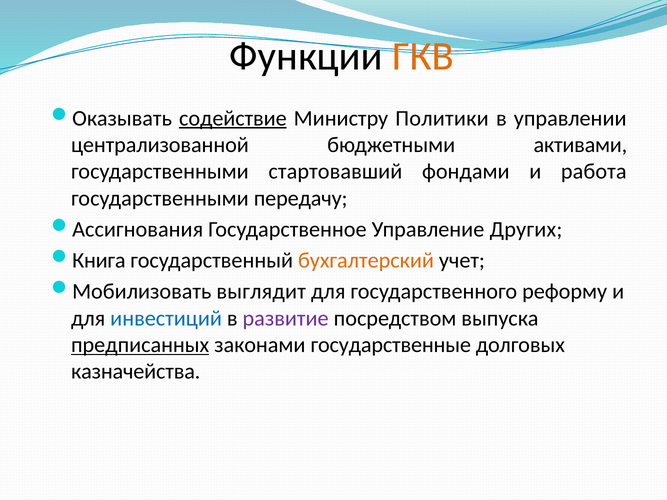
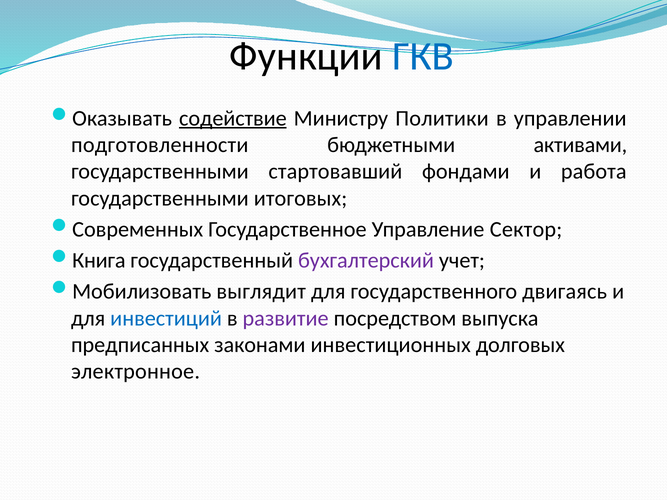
ГКВ colour: orange -> blue (423, 56)
централизованной: централизованной -> подготовленности (160, 145)
передачу: передачу -> итоговых (301, 198)
Ассигнования: Ассигнования -> Современных (138, 229)
Других: Других -> Сектор (526, 229)
бухгалтерский colour: orange -> purple (366, 261)
реформу: реформу -> двигаясь (565, 292)
предписанных underline: present -> none (140, 345)
государственные: государственные -> инвестиционных (391, 345)
казначейства: казначейства -> электронное (136, 372)
